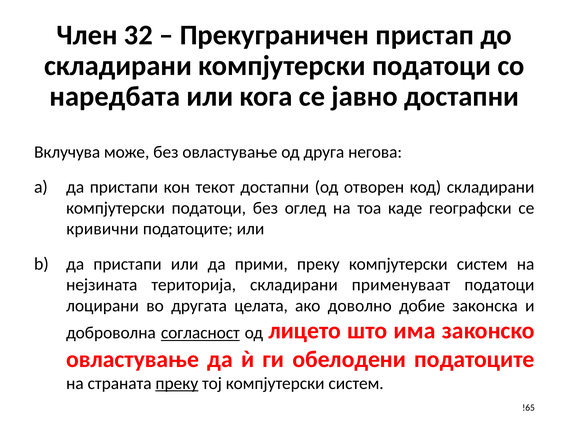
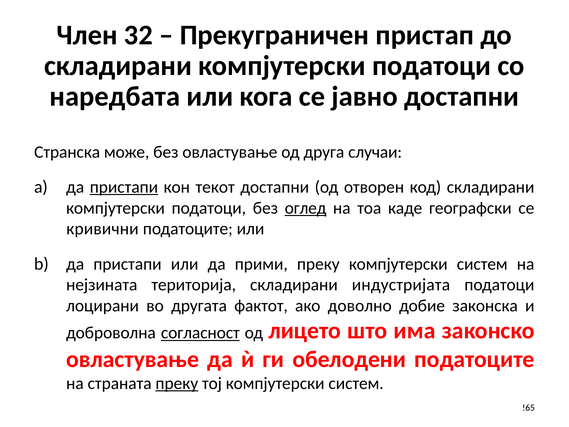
Вклучува: Вклучува -> Странска (67, 152)
негова: негова -> случаи (375, 152)
пристапи underline: none -> present (124, 187)
оглед underline: none -> present (306, 208)
применуваат: применуваат -> индустријата (401, 285)
целата: целата -> фактот (261, 306)
